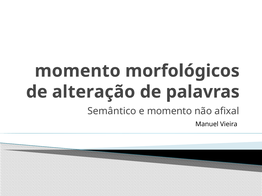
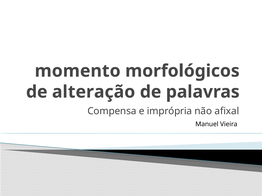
Semântico: Semântico -> Compensa (112, 111)
e momento: momento -> imprópria (170, 111)
